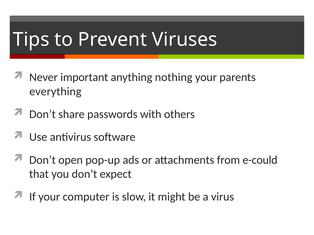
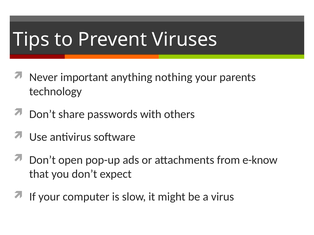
everything: everything -> technology (55, 92)
e-could: e-could -> e-know (260, 160)
